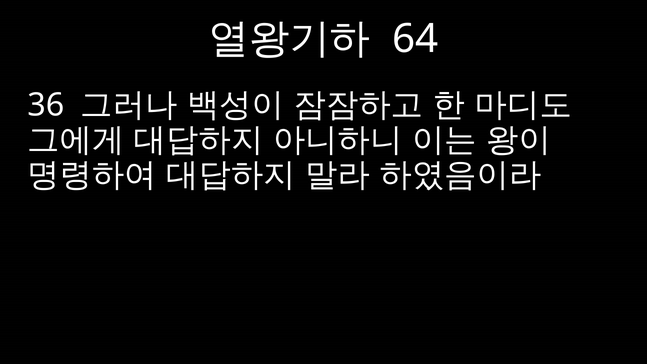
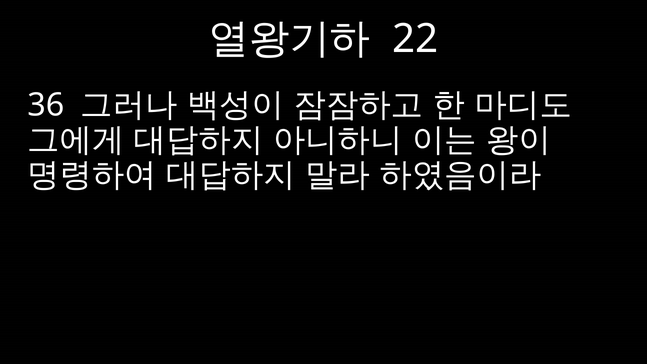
64: 64 -> 22 (415, 39)
